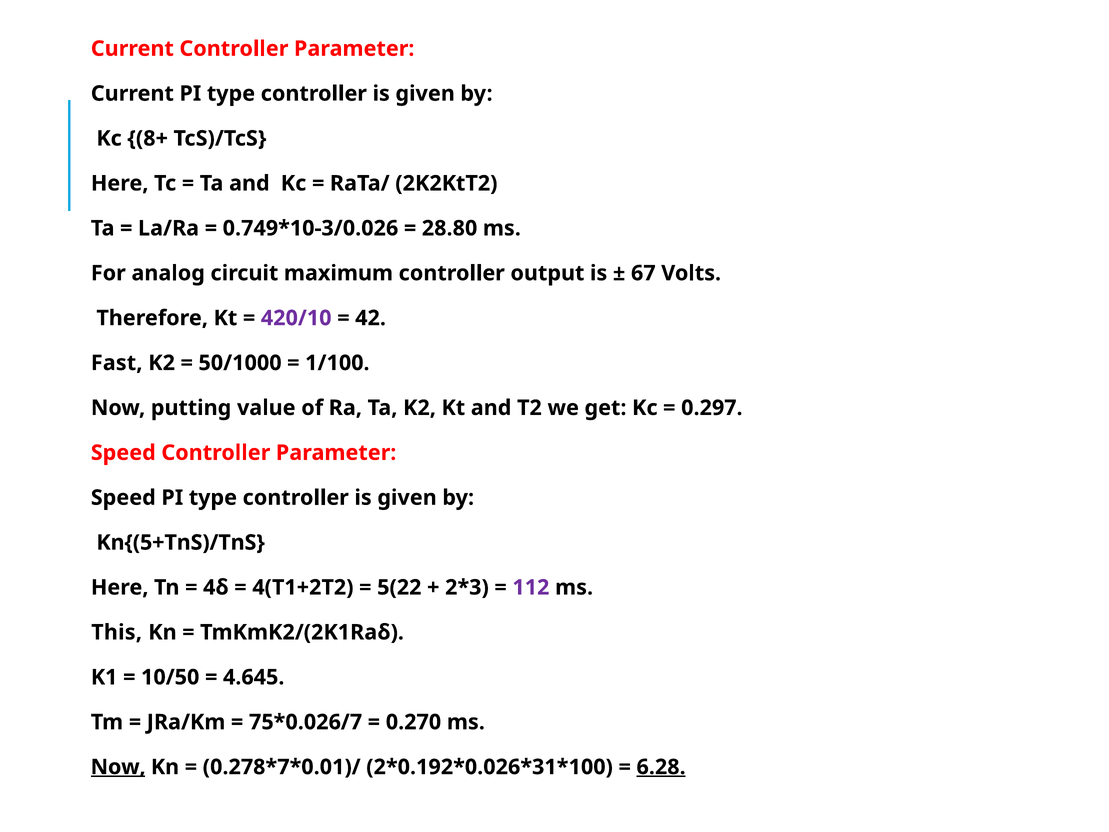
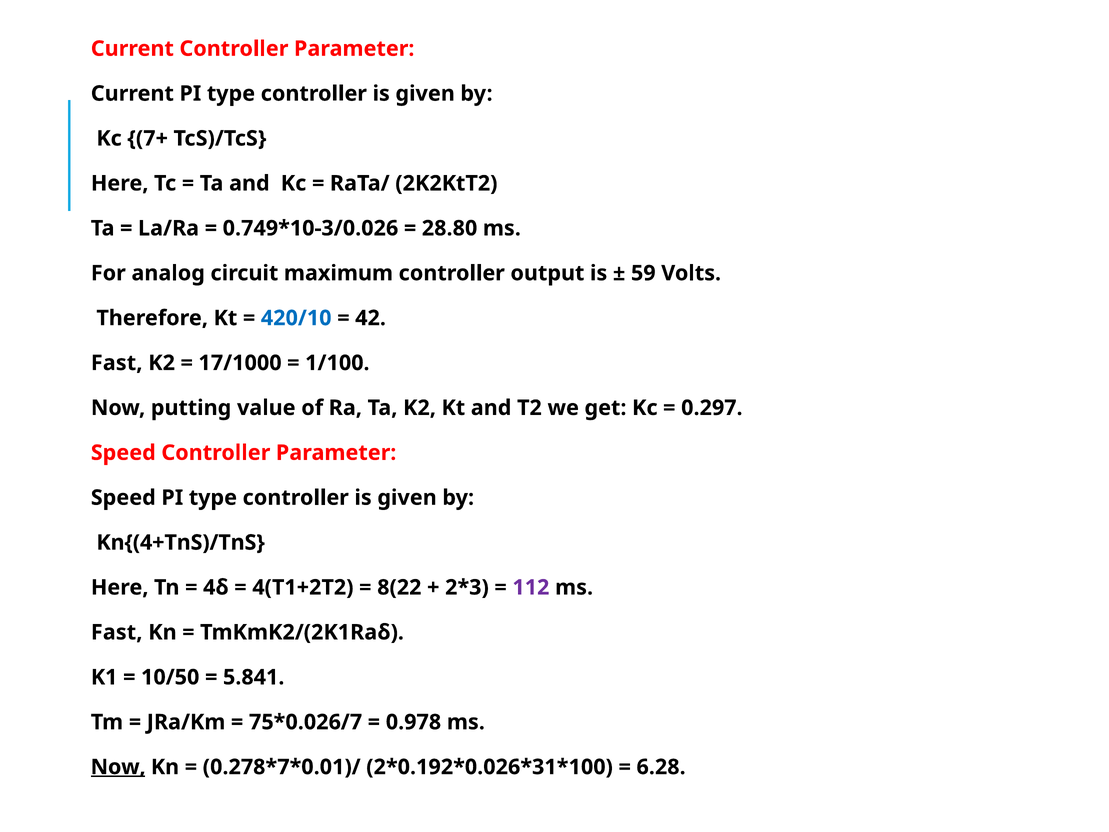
8+: 8+ -> 7+ (148, 138)
67: 67 -> 59 (643, 273)
420/10 colour: purple -> blue (296, 318)
50/1000: 50/1000 -> 17/1000 (240, 363)
Kn{(5+TnS)/TnS: Kn{(5+TnS)/TnS -> Kn{(4+TnS)/TnS (181, 542)
5(22: 5(22 -> 8(22 (399, 587)
This: This -> Fast (117, 632)
4.645: 4.645 -> 5.841 (254, 677)
0.270: 0.270 -> 0.978 (413, 722)
6.28 underline: present -> none (661, 767)
